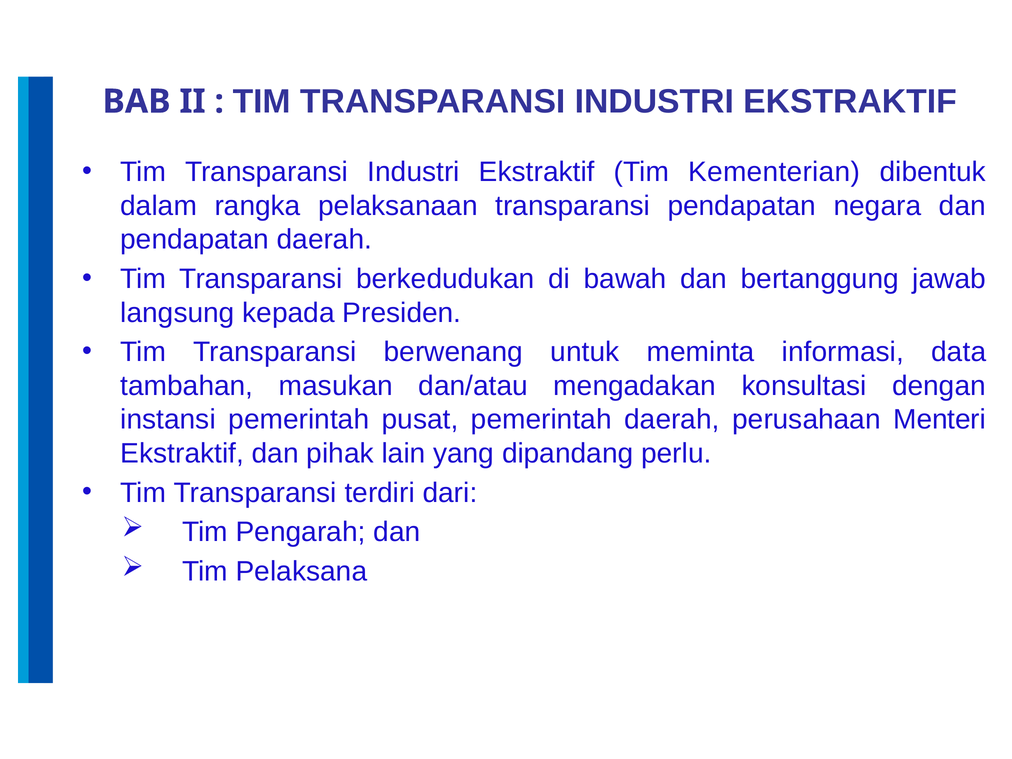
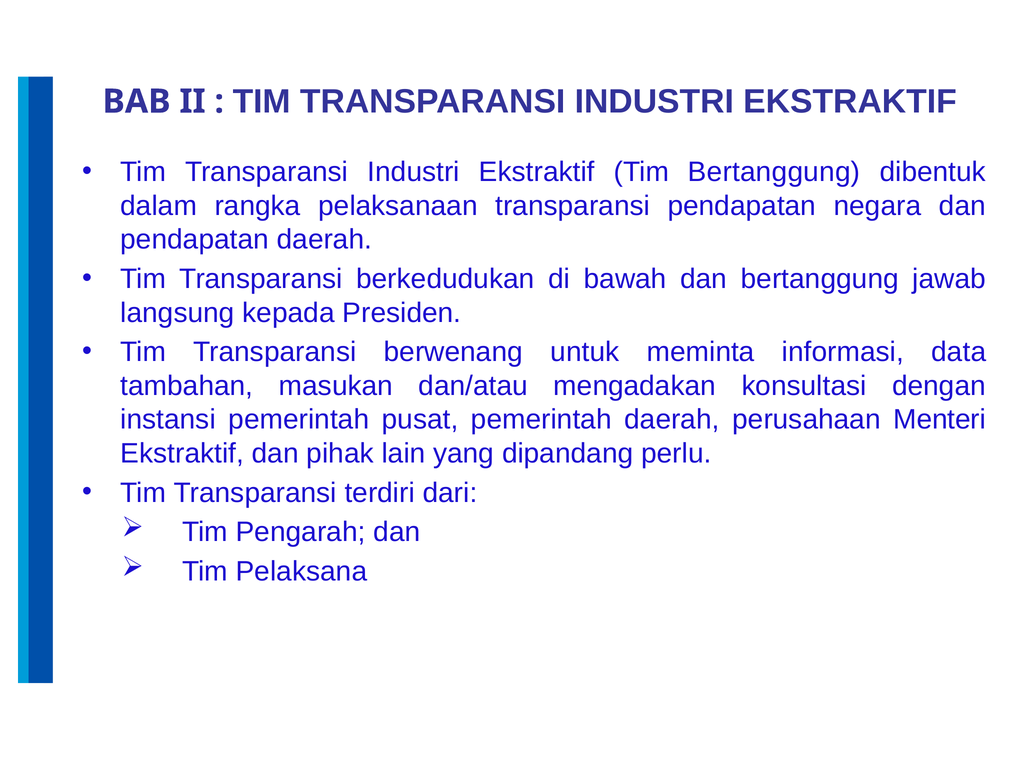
Tim Kementerian: Kementerian -> Bertanggung (774, 172)
